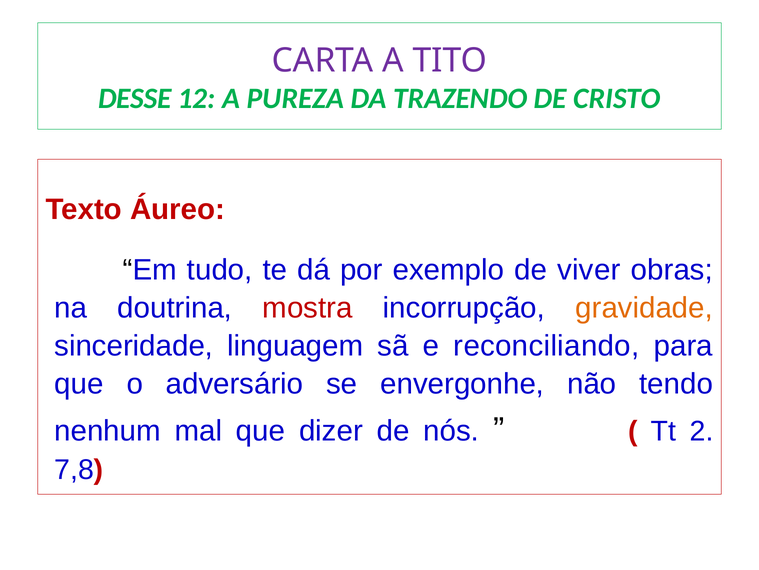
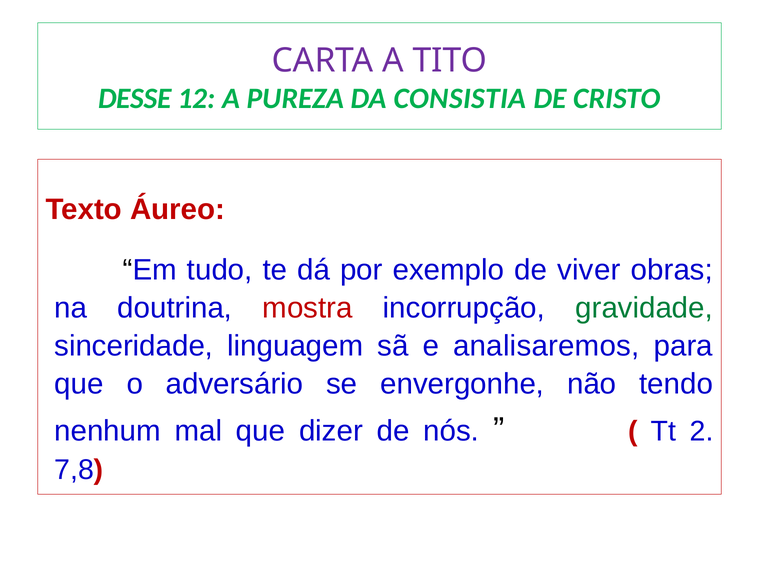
TRAZENDO: TRAZENDO -> CONSISTIA (460, 98)
gravidade colour: orange -> green (644, 307)
reconciliando: reconciliando -> analisaremos (546, 345)
